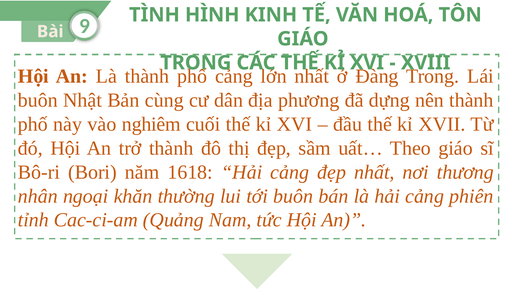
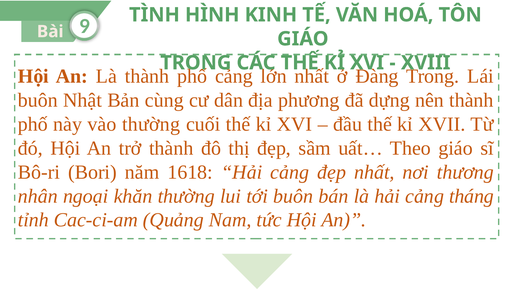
vào nghiêm: nghiêm -> thường (151, 124)
phiên: phiên -> tháng (472, 196)
